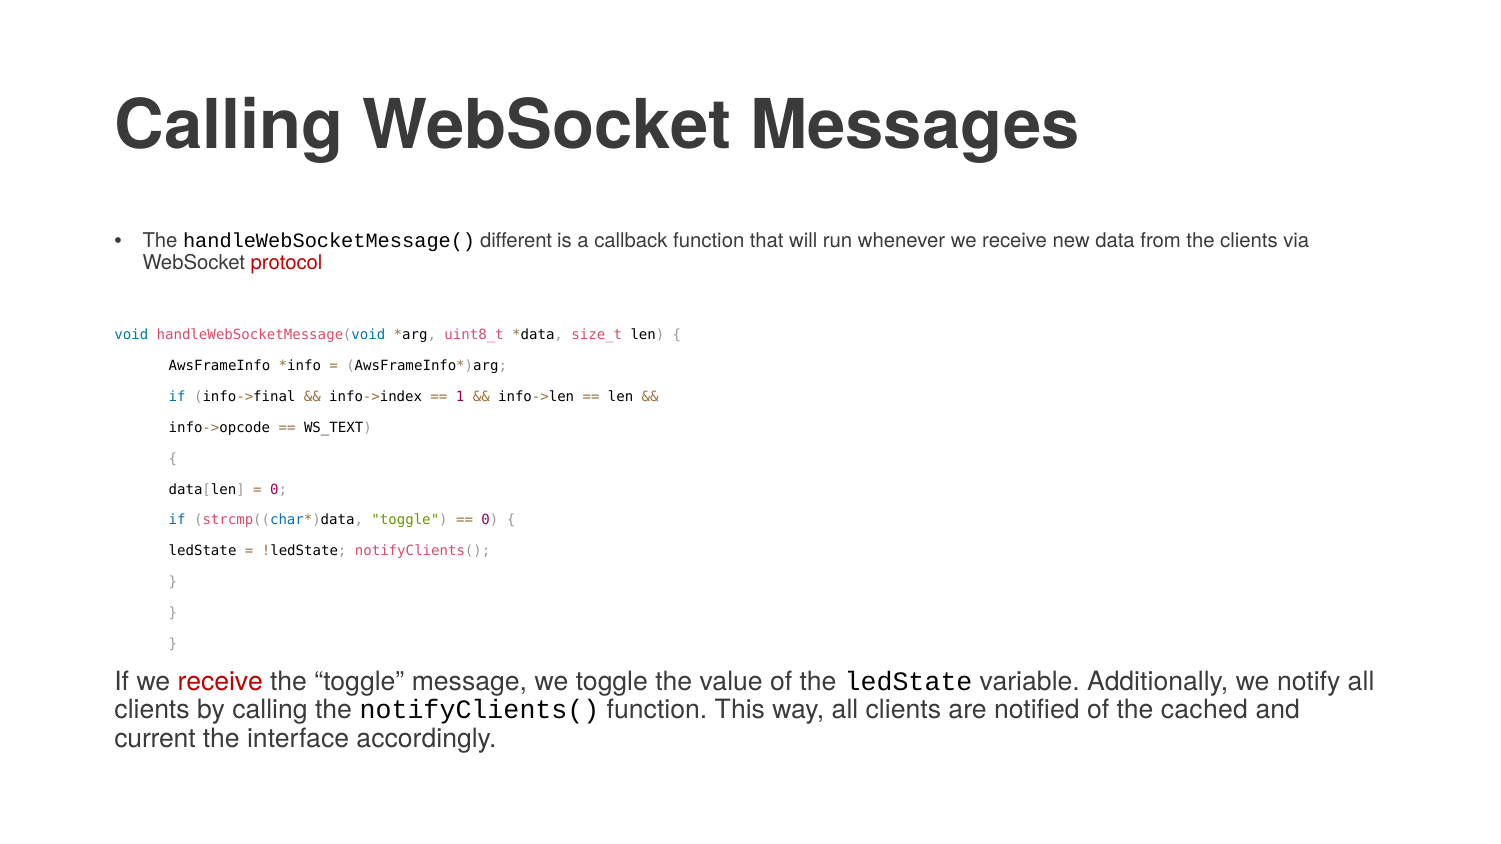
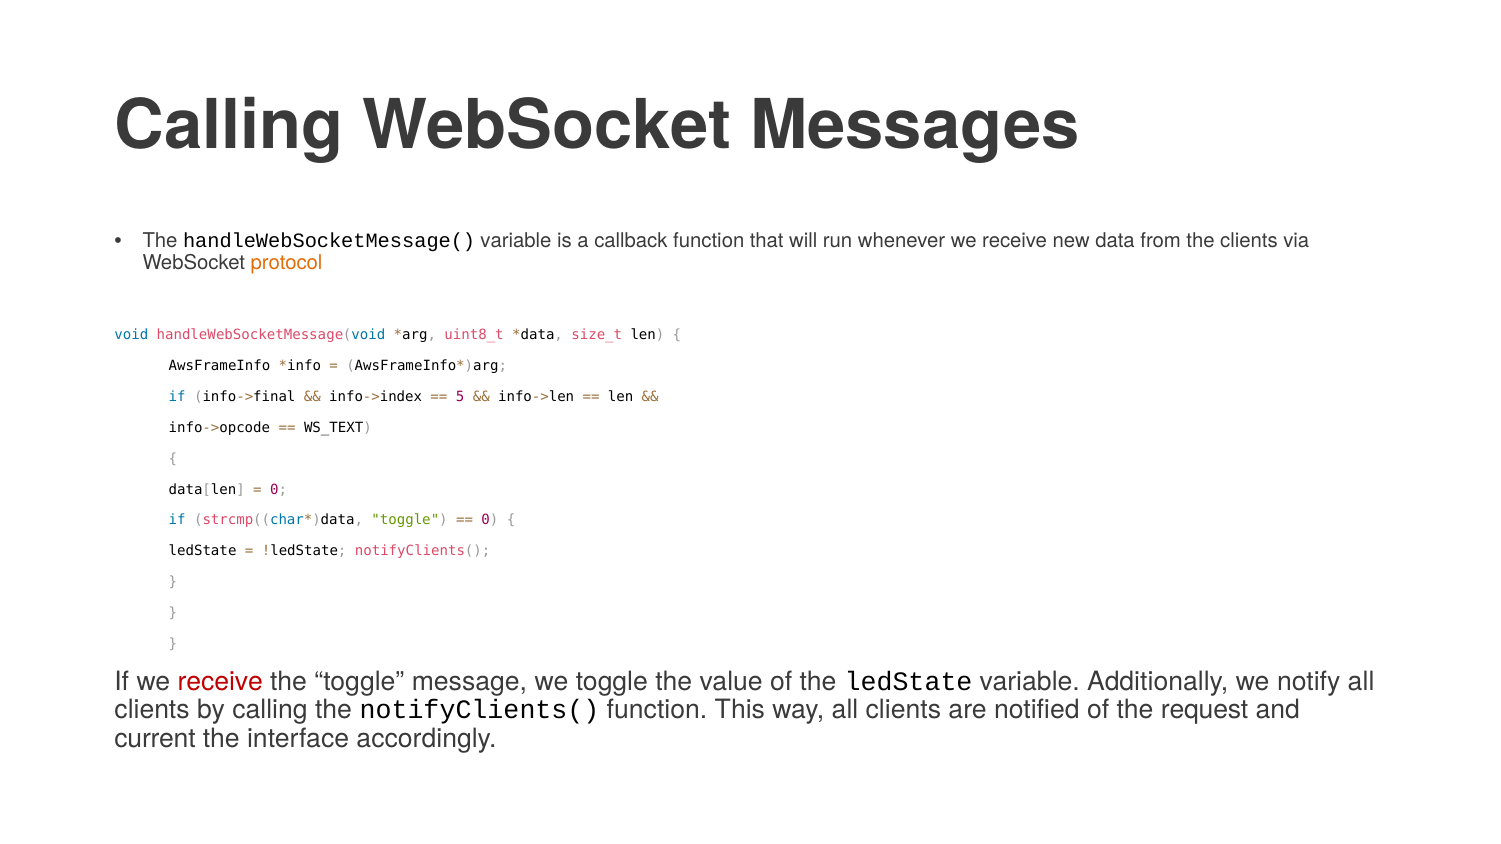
handleWebSocketMessage( different: different -> variable (516, 241)
protocol colour: red -> orange (287, 263)
1: 1 -> 5 (460, 397)
cached: cached -> request (1205, 710)
